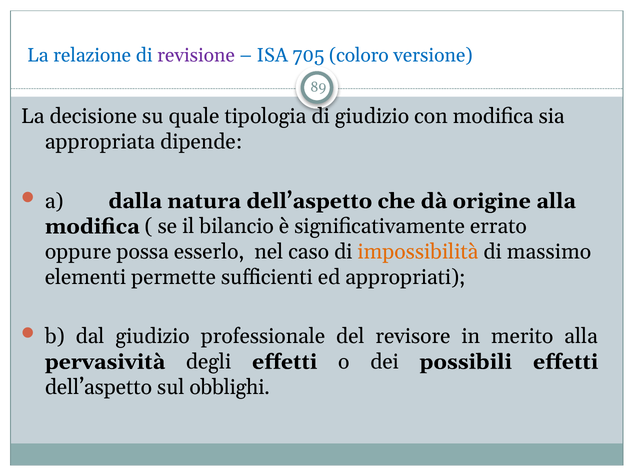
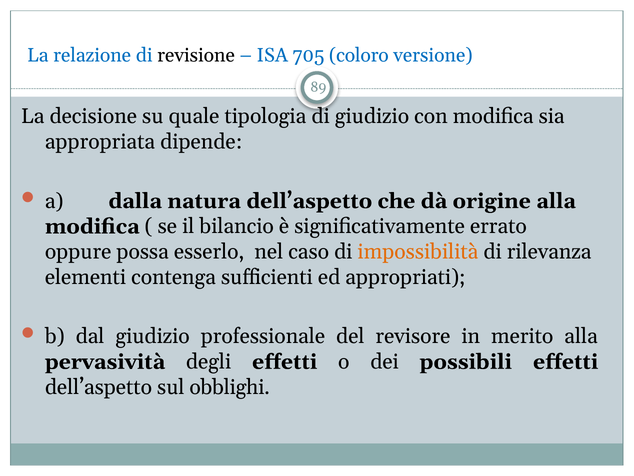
revisione colour: purple -> black (196, 55)
massimo: massimo -> rilevanza (549, 252)
permette: permette -> contenga (174, 277)
